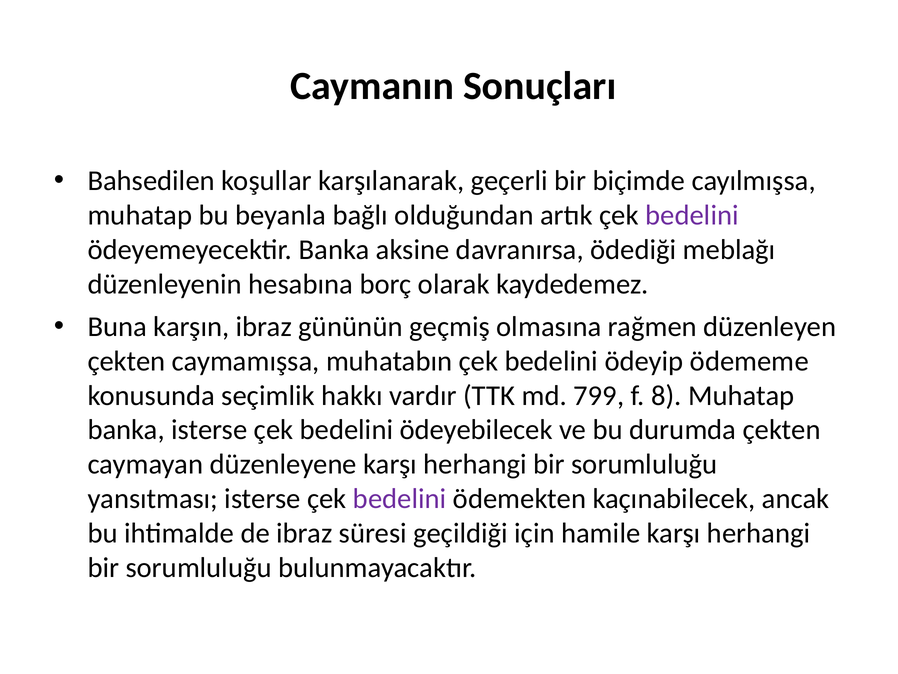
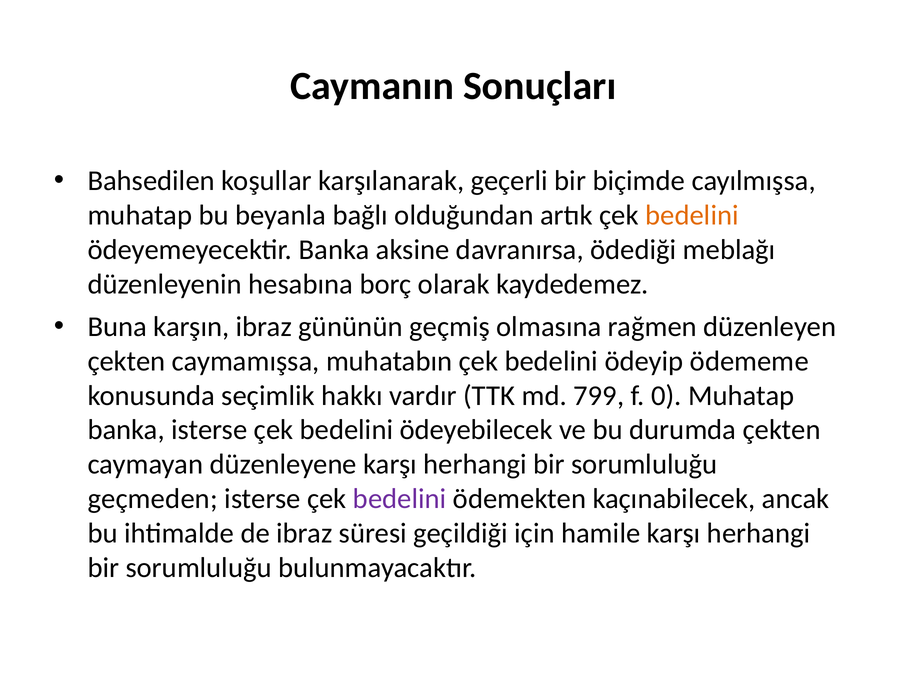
bedelini colour: purple -> orange (692, 215)
8: 8 -> 0 (666, 395)
yansıtması: yansıtması -> geçmeden (153, 498)
